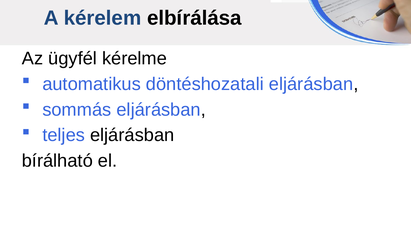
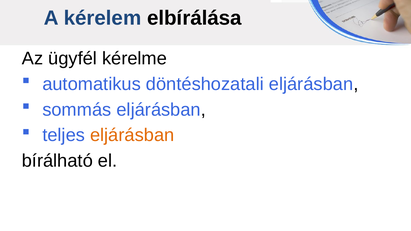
eljárásban colour: black -> orange (132, 135)
